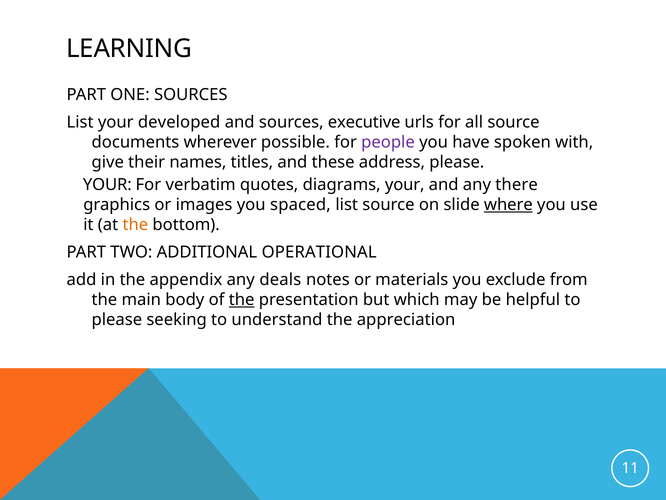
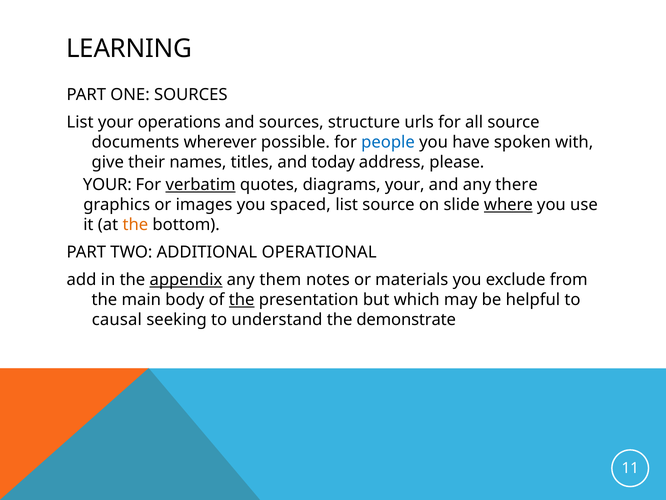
developed: developed -> operations (179, 122)
executive: executive -> structure (364, 122)
people colour: purple -> blue (388, 142)
these: these -> today (333, 162)
verbatim underline: none -> present (201, 185)
appendix underline: none -> present (186, 279)
deals: deals -> them (280, 279)
please: please -> causal (117, 319)
appreciation: appreciation -> demonstrate (406, 319)
